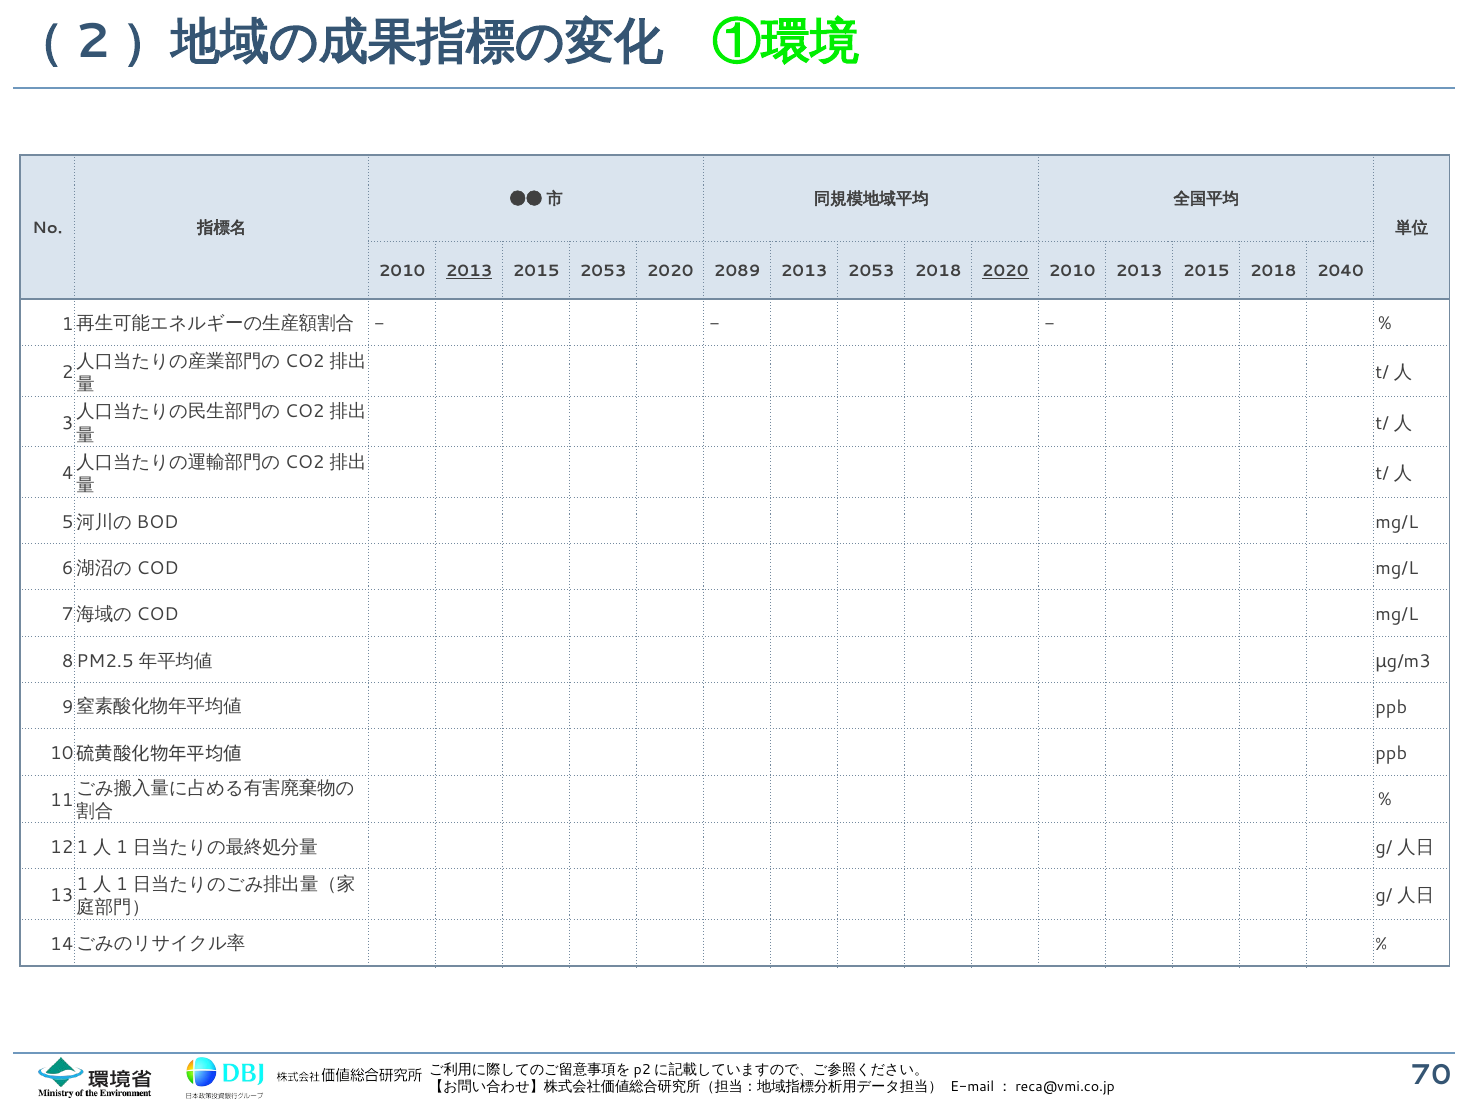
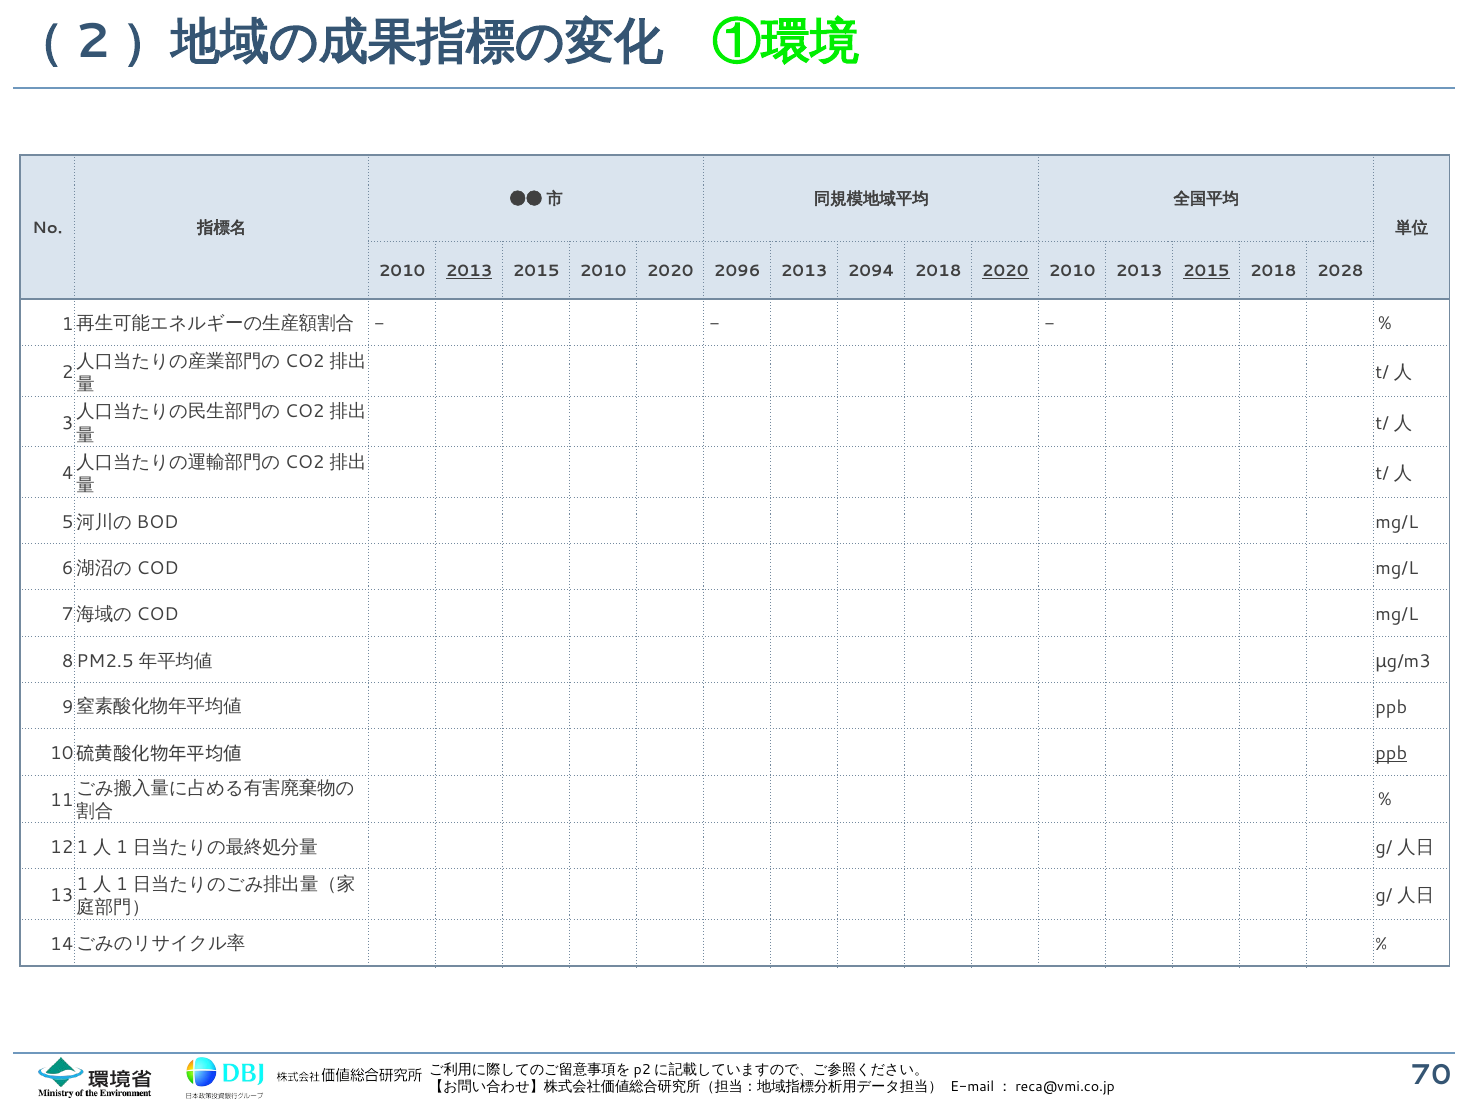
2015 2053: 2053 -> 2010 (603, 272)
2089: 2089 -> 2096 (737, 272)
2013 2053: 2053 -> 2094 (871, 272)
2015 underline: none -> present (1206, 272)
2040: 2040 -> 2028 (1340, 272)
ppb underline: none -> present (1391, 754)
